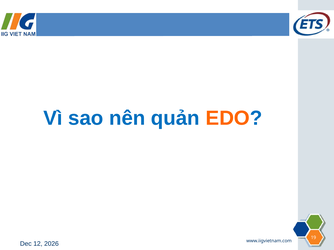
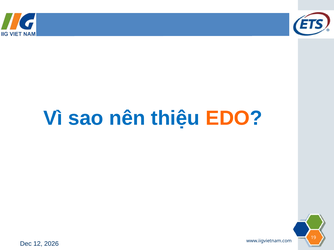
quản: quản -> thiệu (175, 118)
